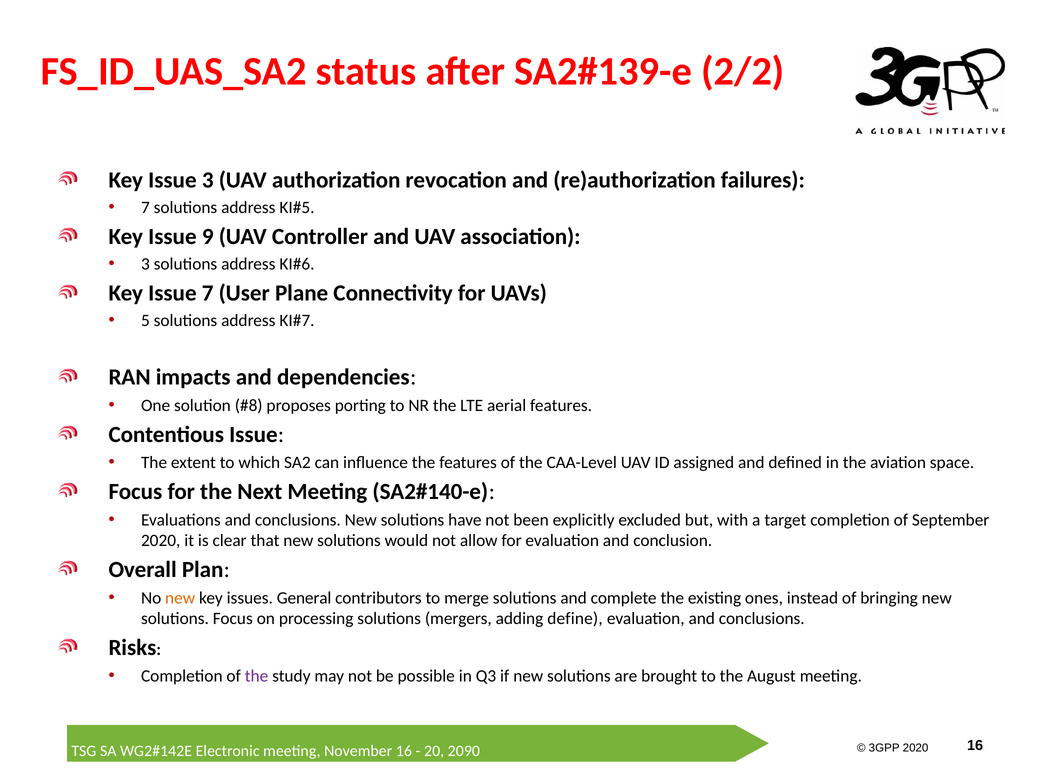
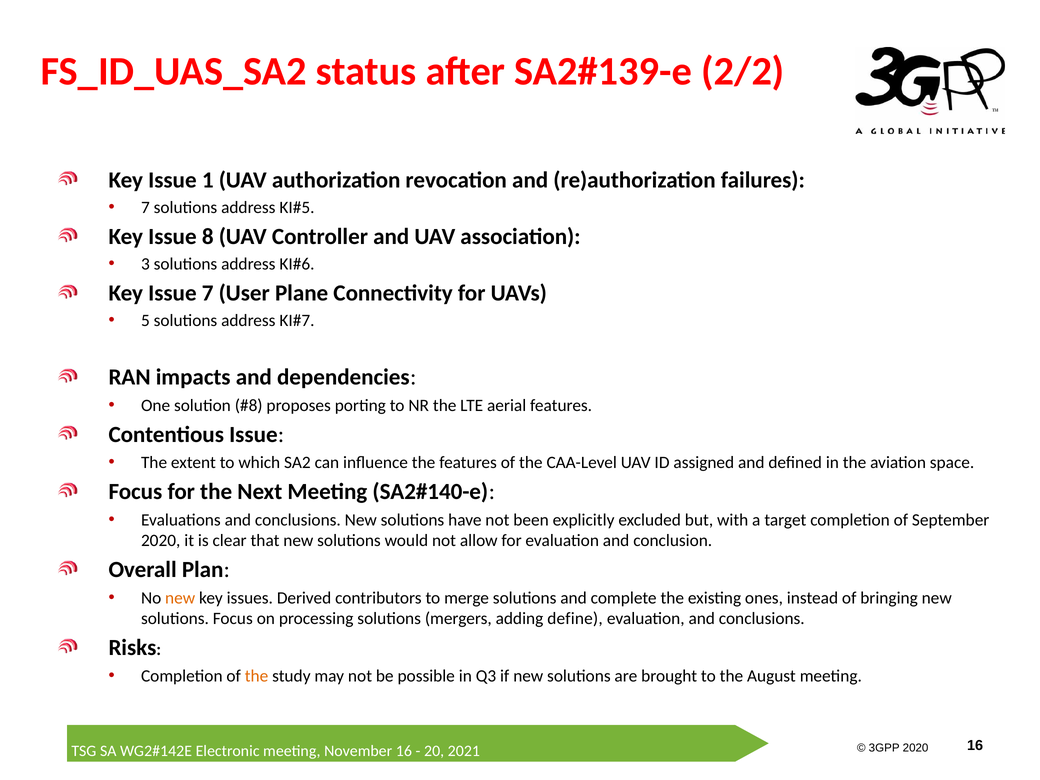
Issue 3: 3 -> 1 (208, 180)
9: 9 -> 8 (208, 237)
General: General -> Derived (304, 598)
the colour: purple -> orange (257, 676)
2090: 2090 -> 2021 (464, 751)
